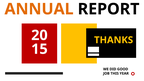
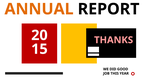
THANKS colour: yellow -> pink (114, 40)
